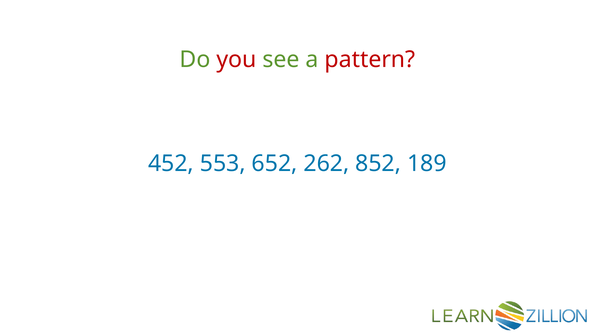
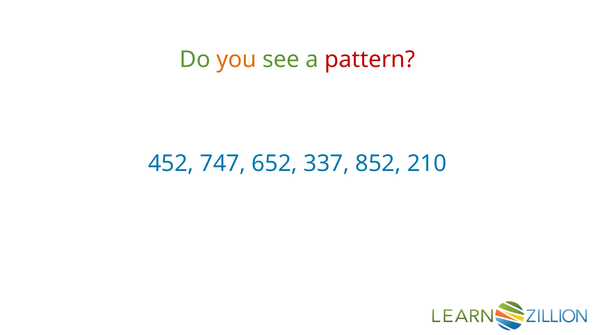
you colour: red -> orange (236, 59)
553: 553 -> 747 (223, 163)
262: 262 -> 337 (326, 163)
189: 189 -> 210 (427, 163)
